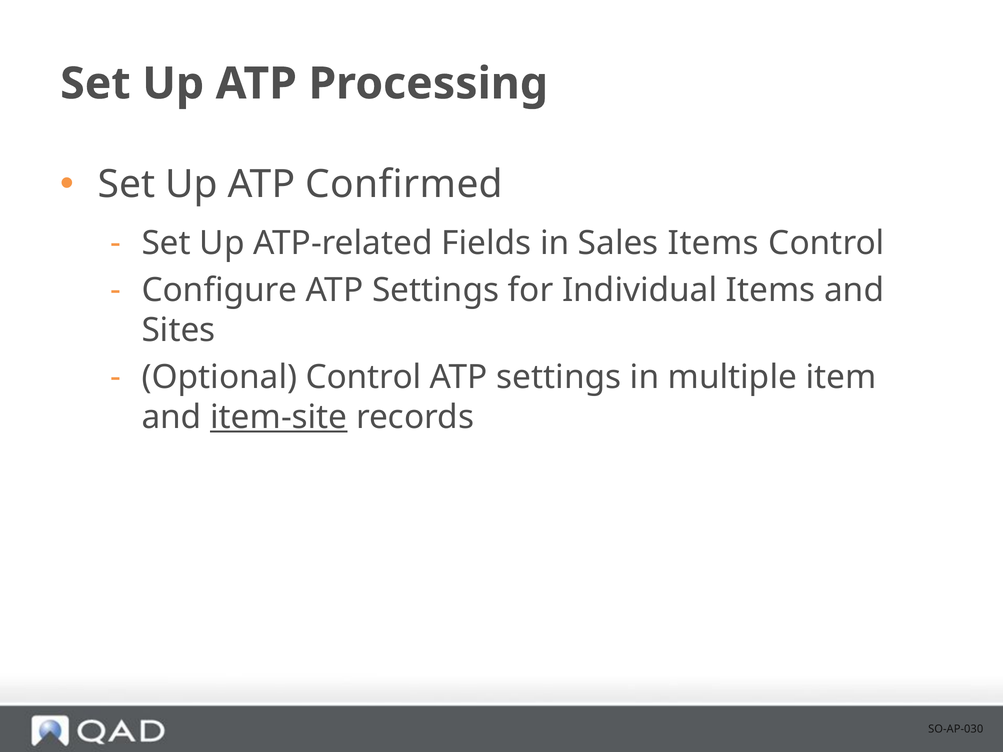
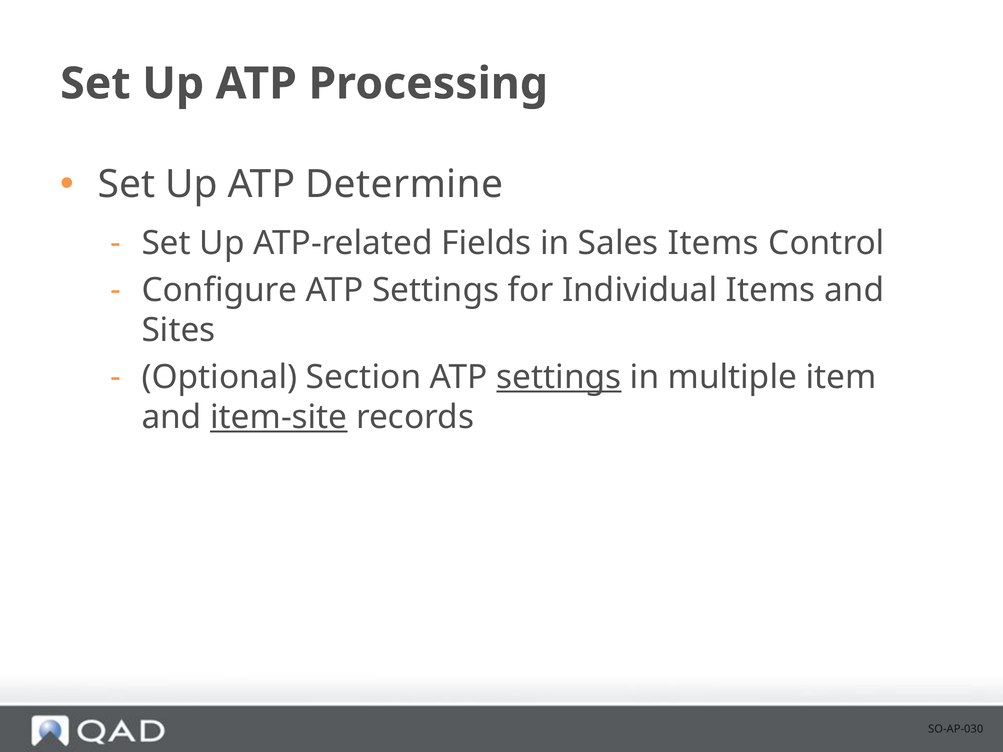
Confirmed: Confirmed -> Determine (404, 185)
Optional Control: Control -> Section (364, 377)
settings underline: none -> present (559, 377)
